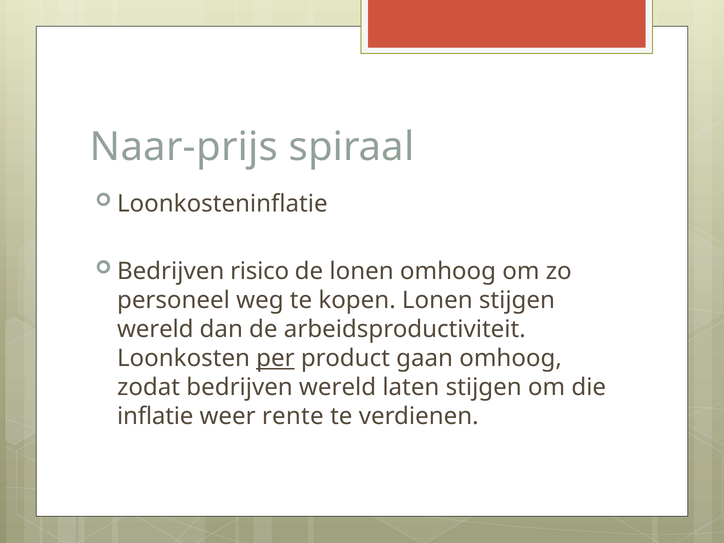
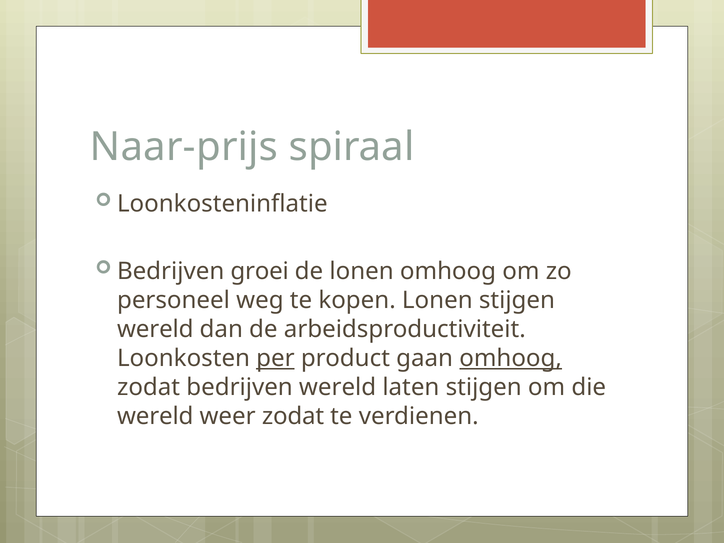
risico: risico -> groei (260, 271)
omhoog underline: none -> present (511, 358)
inflatie: inflatie -> wereld (155, 416)
weer rente: rente -> zodat (293, 416)
